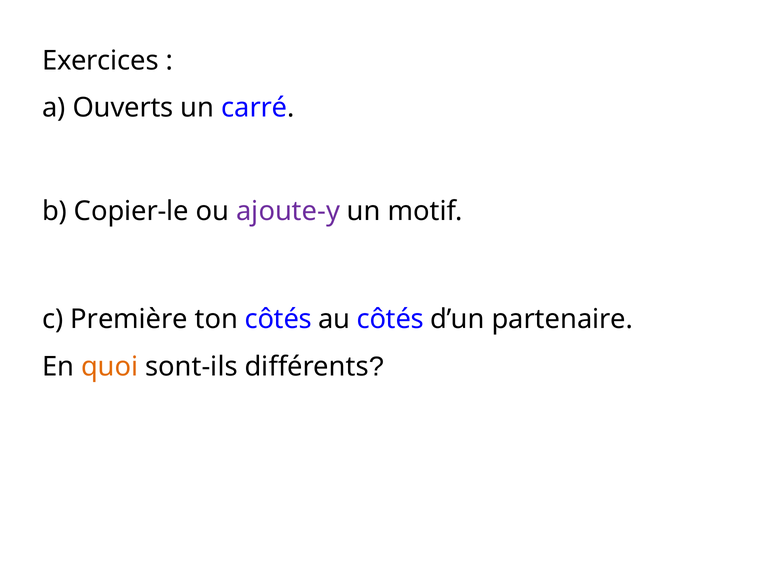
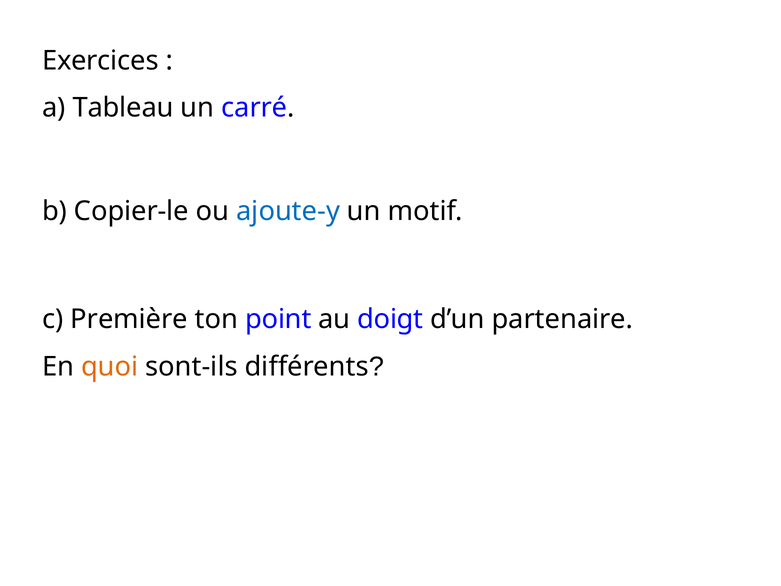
Ouverts: Ouverts -> Tableau (123, 108)
ajoute-y colour: purple -> blue (288, 211)
ton côtés: côtés -> point (278, 319)
au côtés: côtés -> doigt (390, 319)
